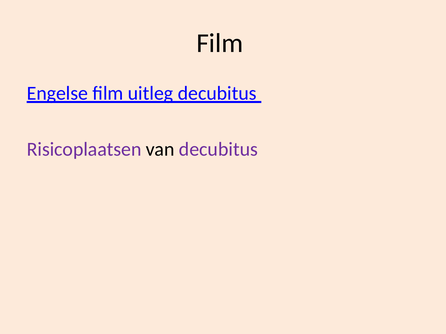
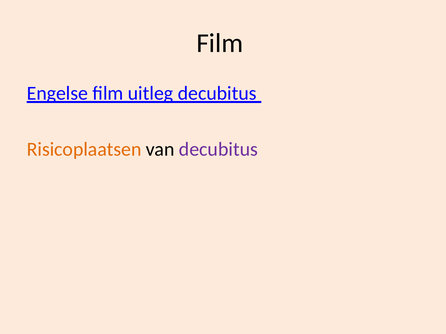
Risicoplaatsen colour: purple -> orange (84, 150)
